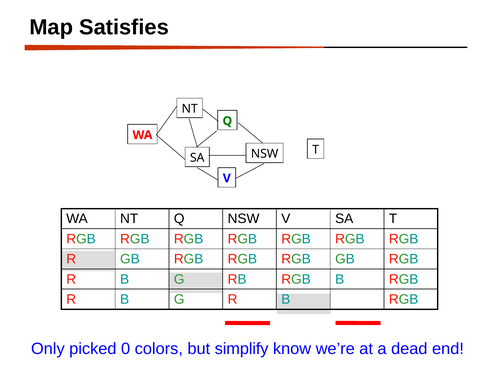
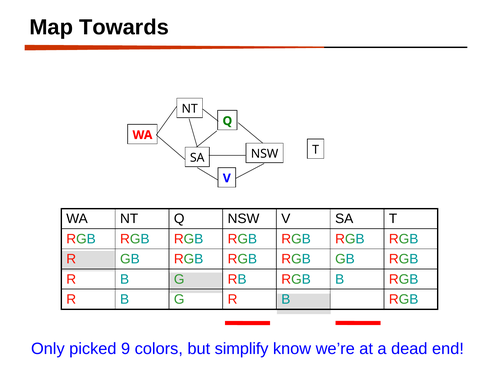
Satisfies: Satisfies -> Towards (124, 27)
0: 0 -> 9 (126, 349)
